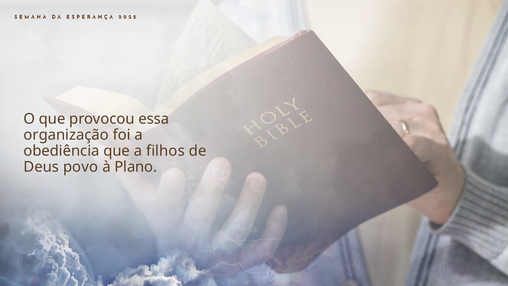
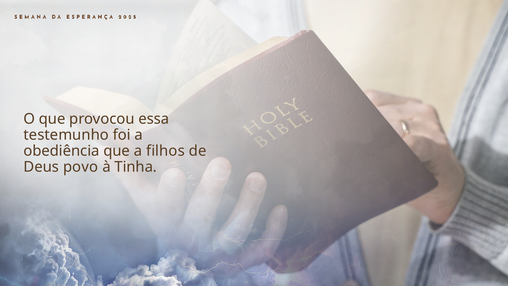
organização: organização -> testemunho (66, 135)
Plano: Plano -> Tinha (136, 167)
